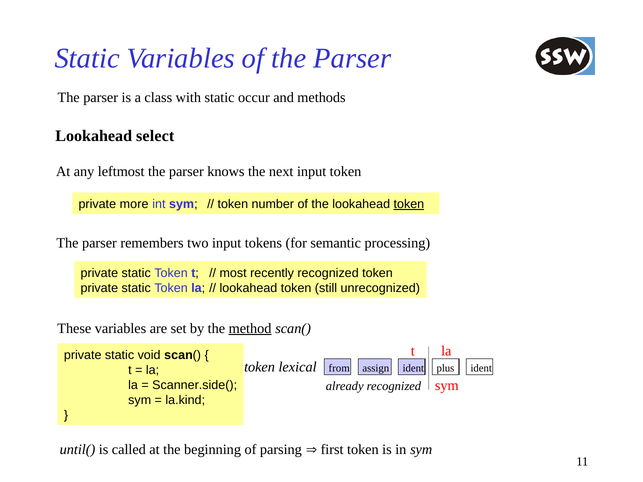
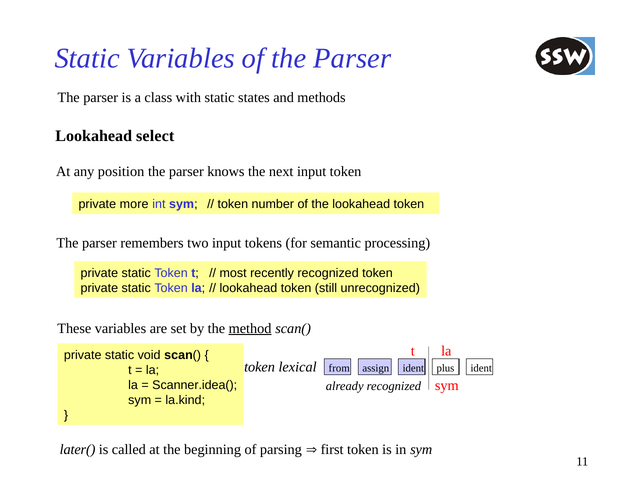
occur: occur -> states (254, 98)
leftmost: leftmost -> position (121, 172)
token underline: present -> none (409, 204)
Scanner.side(: Scanner.side( -> Scanner.idea( (195, 385)
until(: until( -> later( (78, 450)
